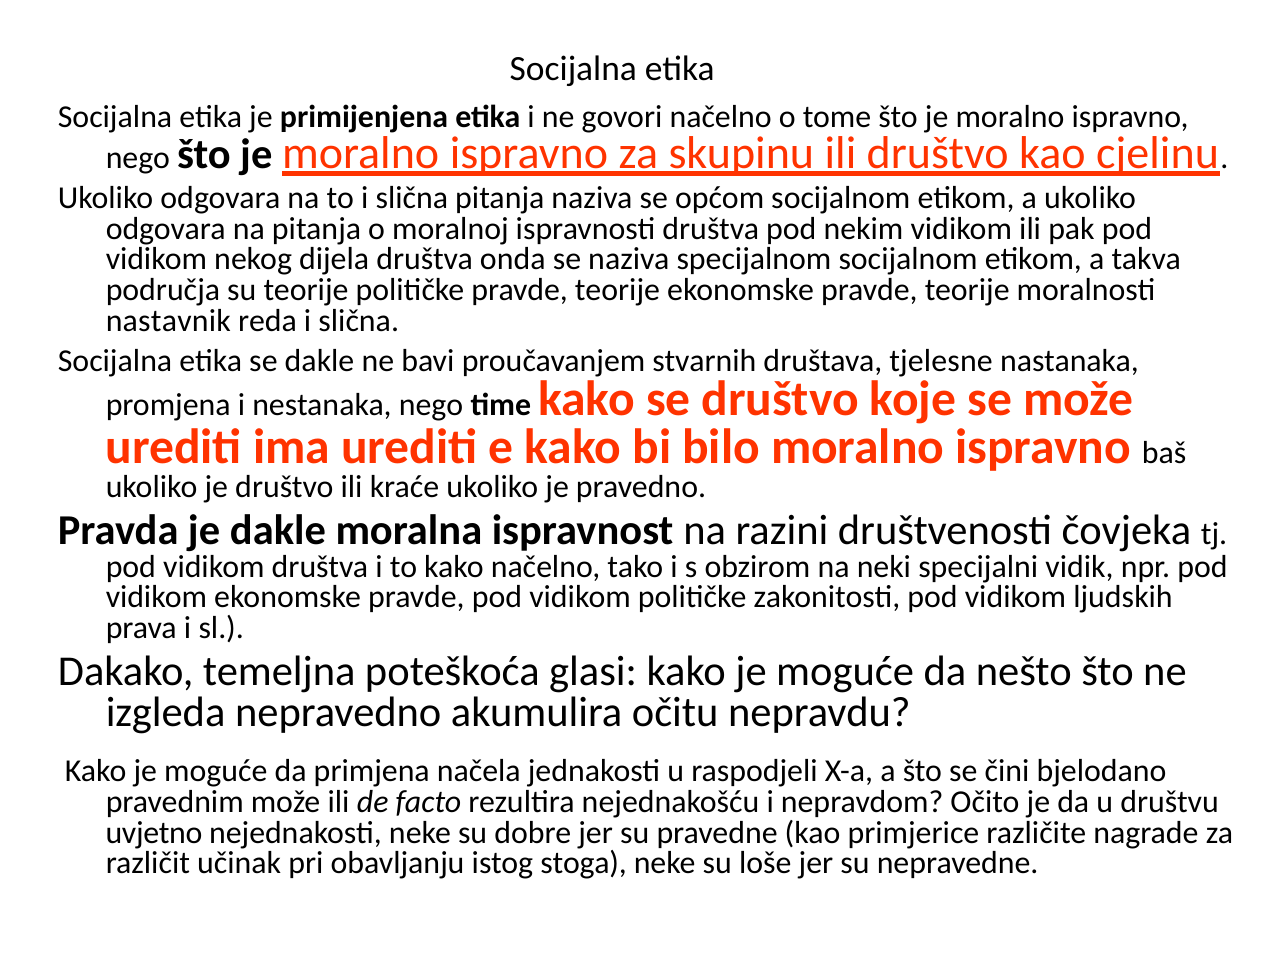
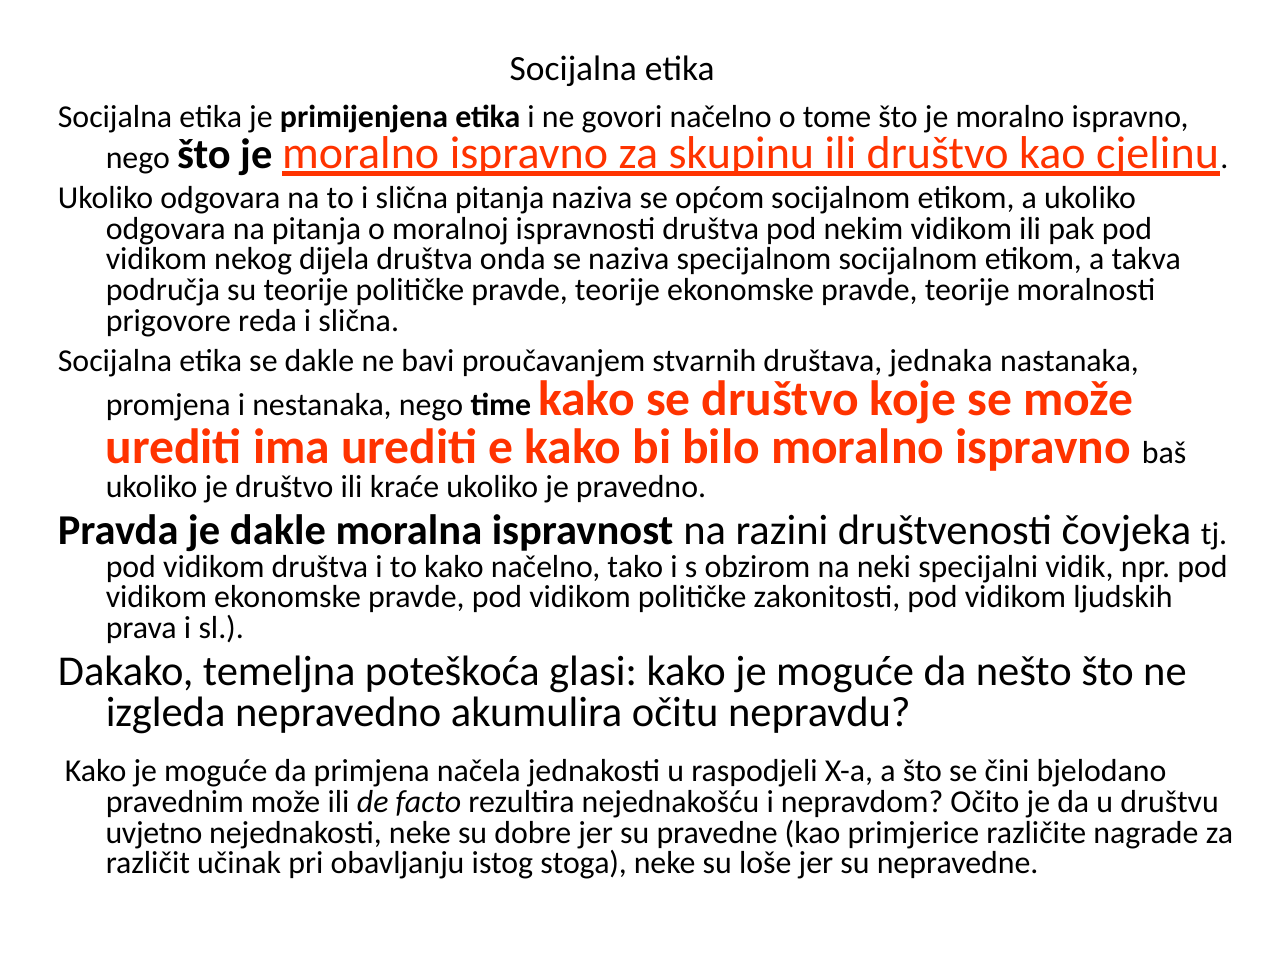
nastavnik: nastavnik -> prigovore (168, 321)
tjelesne: tjelesne -> jednaka (941, 361)
